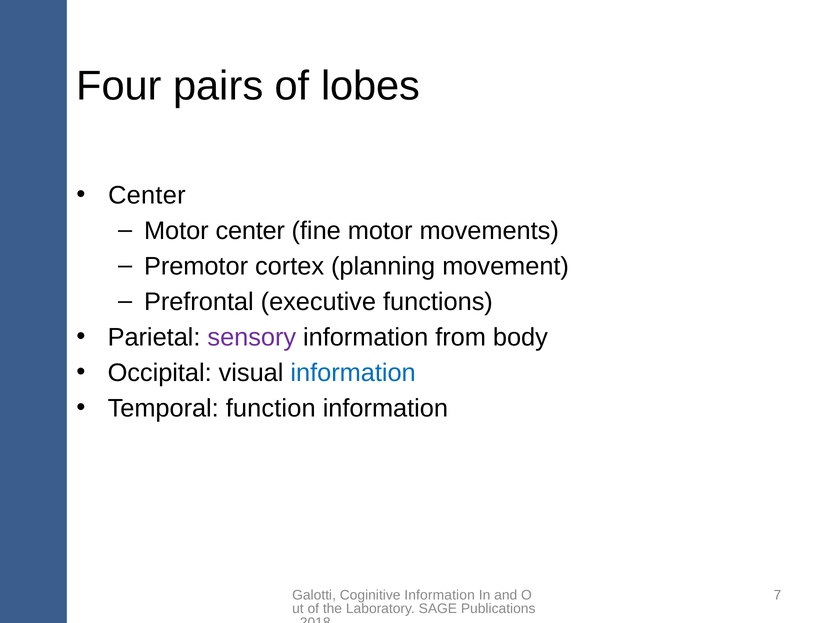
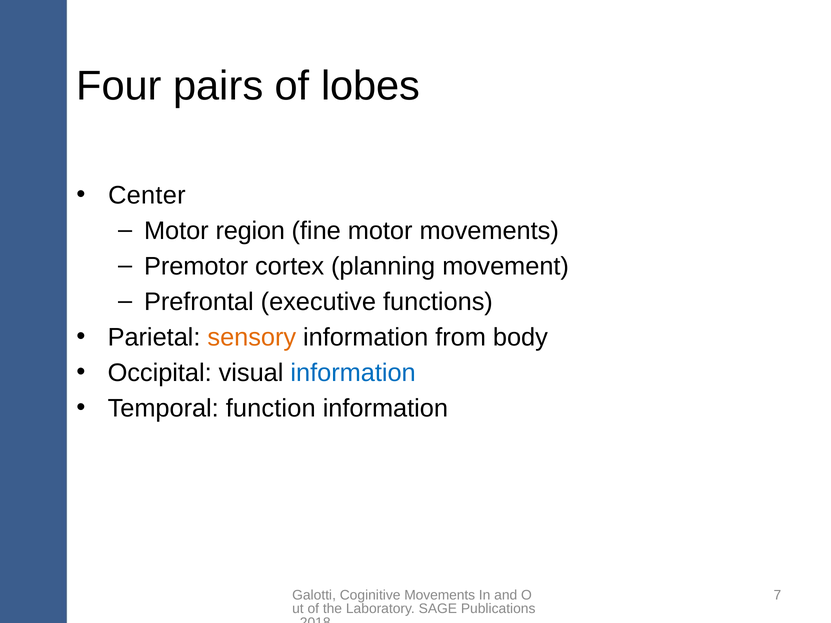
Motor center: center -> region (250, 231)
sensory colour: purple -> orange (252, 338)
Coginitive Information: Information -> Movements (440, 595)
